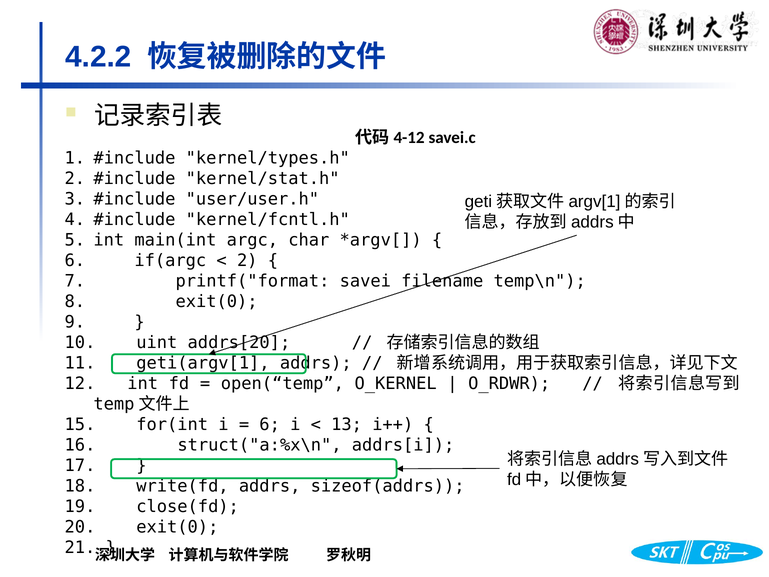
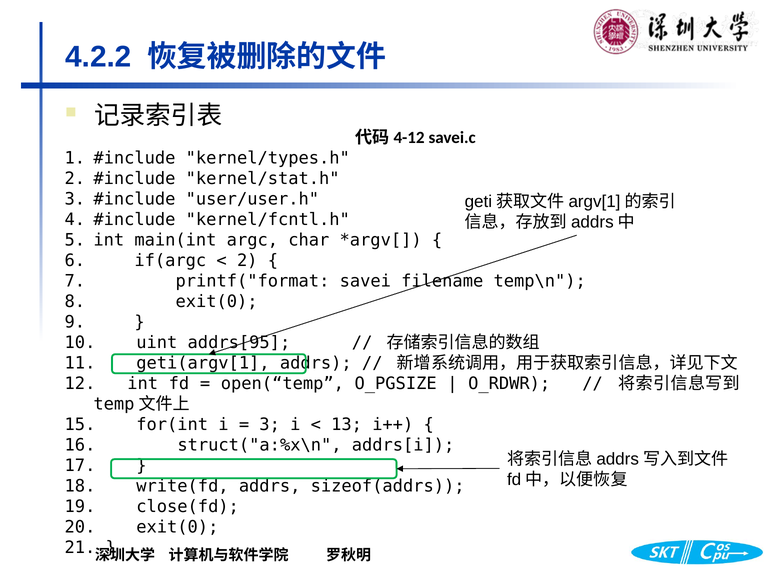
addrs[20: addrs[20 -> addrs[95 (239, 343)
O_KERNEL: O_KERNEL -> O_PGSIZE (396, 384)
6: 6 -> 3 (270, 425)
